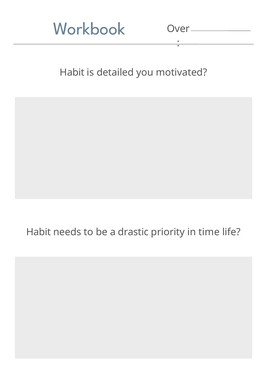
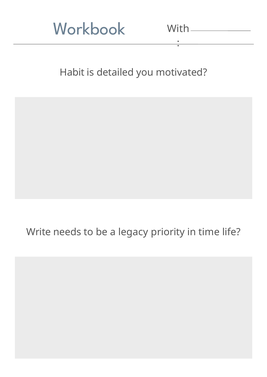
Over: Over -> With (178, 29)
Habit: Habit -> Write (39, 232)
drastic: drastic -> legacy (133, 232)
